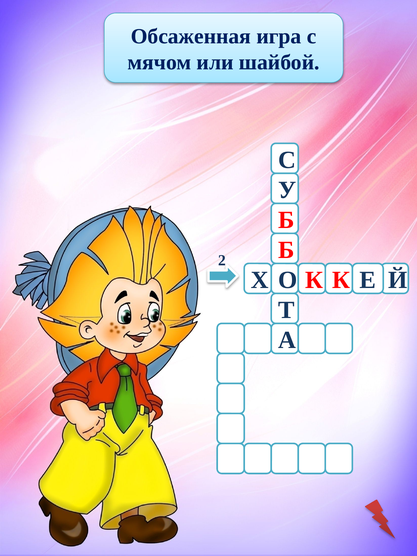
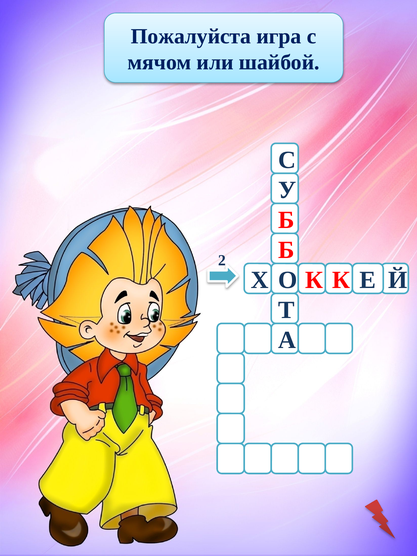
Обсаженная: Обсаженная -> Пожалуйста (191, 36)
